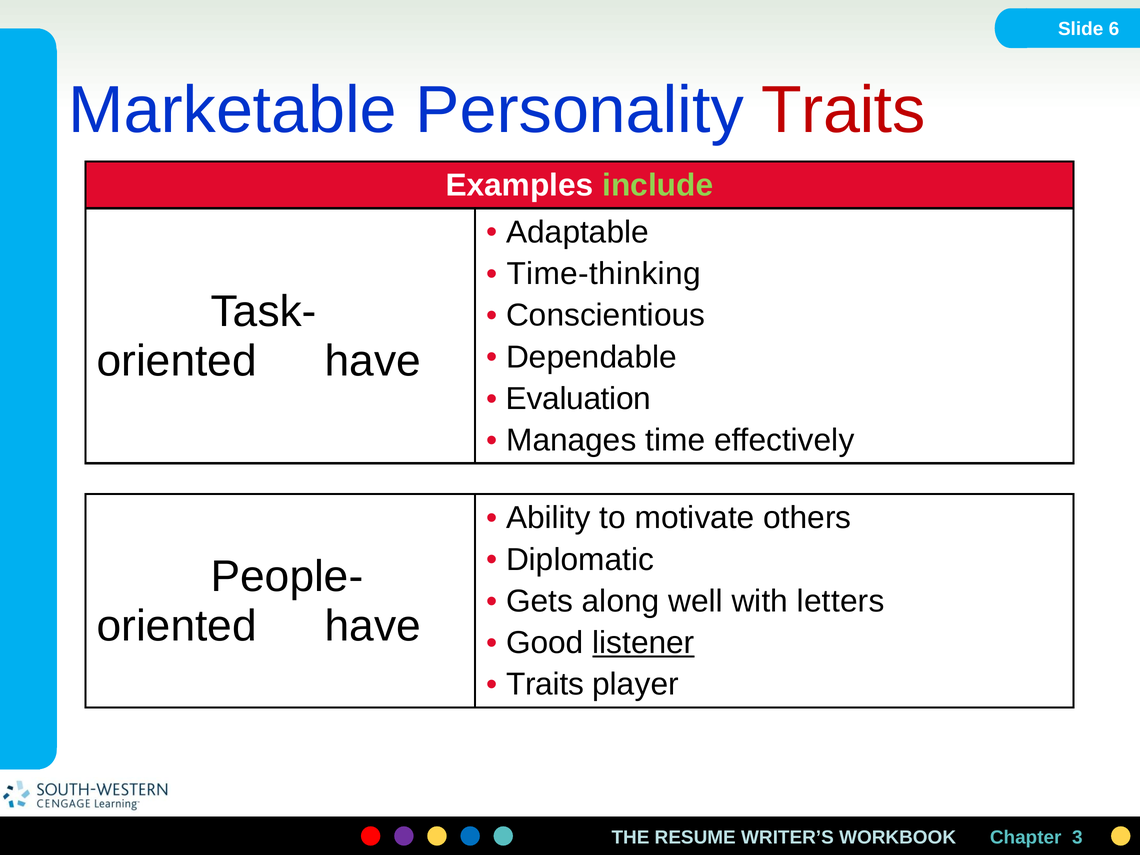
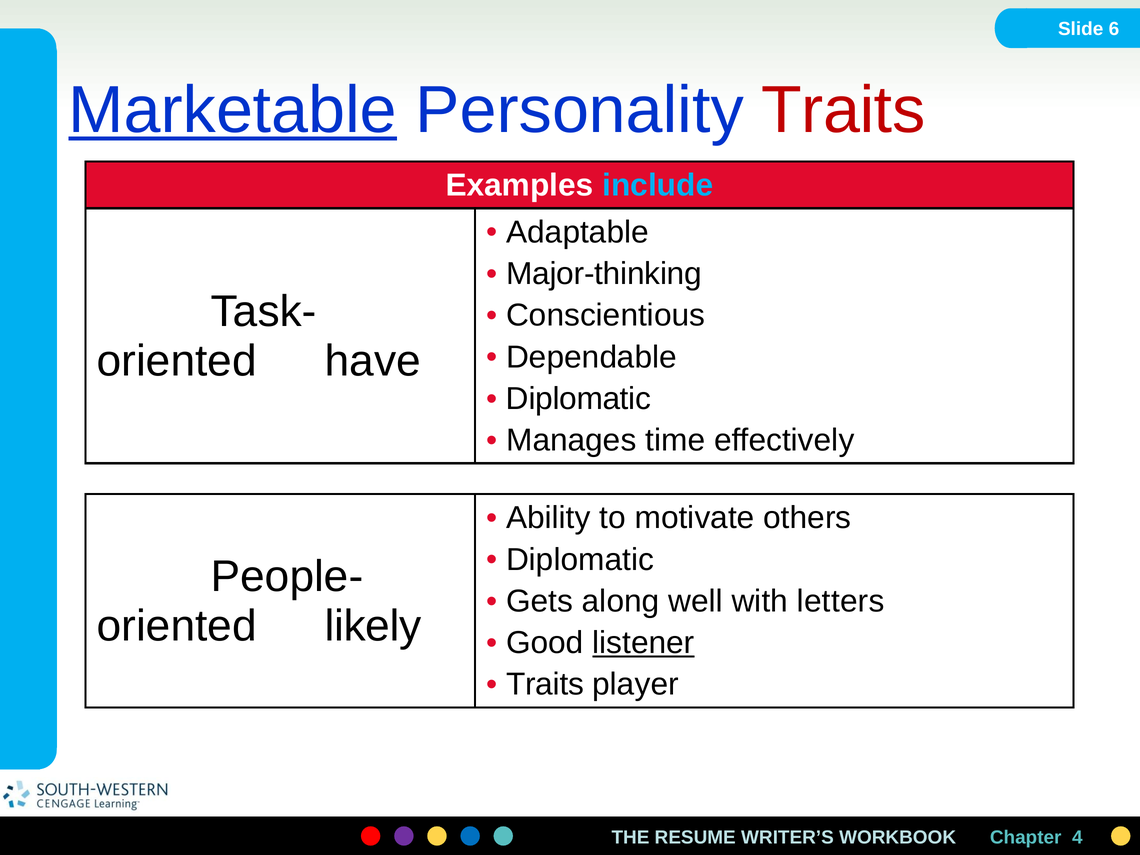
Marketable underline: none -> present (233, 110)
include colour: light green -> light blue (658, 185)
Time-thinking: Time-thinking -> Major-thinking (604, 274)
Evaluation: Evaluation -> Diplomatic (578, 399)
have: have -> likely (373, 626)
3: 3 -> 4 (1077, 837)
